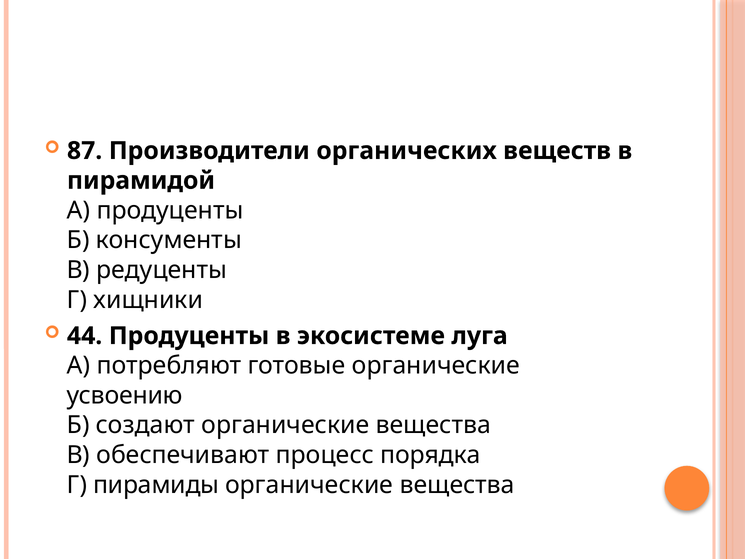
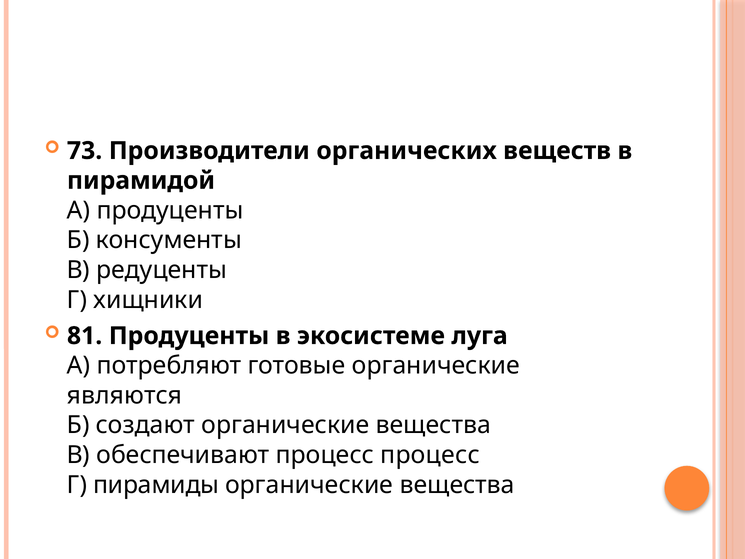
87: 87 -> 73 (85, 151)
44: 44 -> 81 (85, 336)
усвоению: усвоению -> являются (125, 395)
процесс порядка: порядка -> процесс (430, 455)
